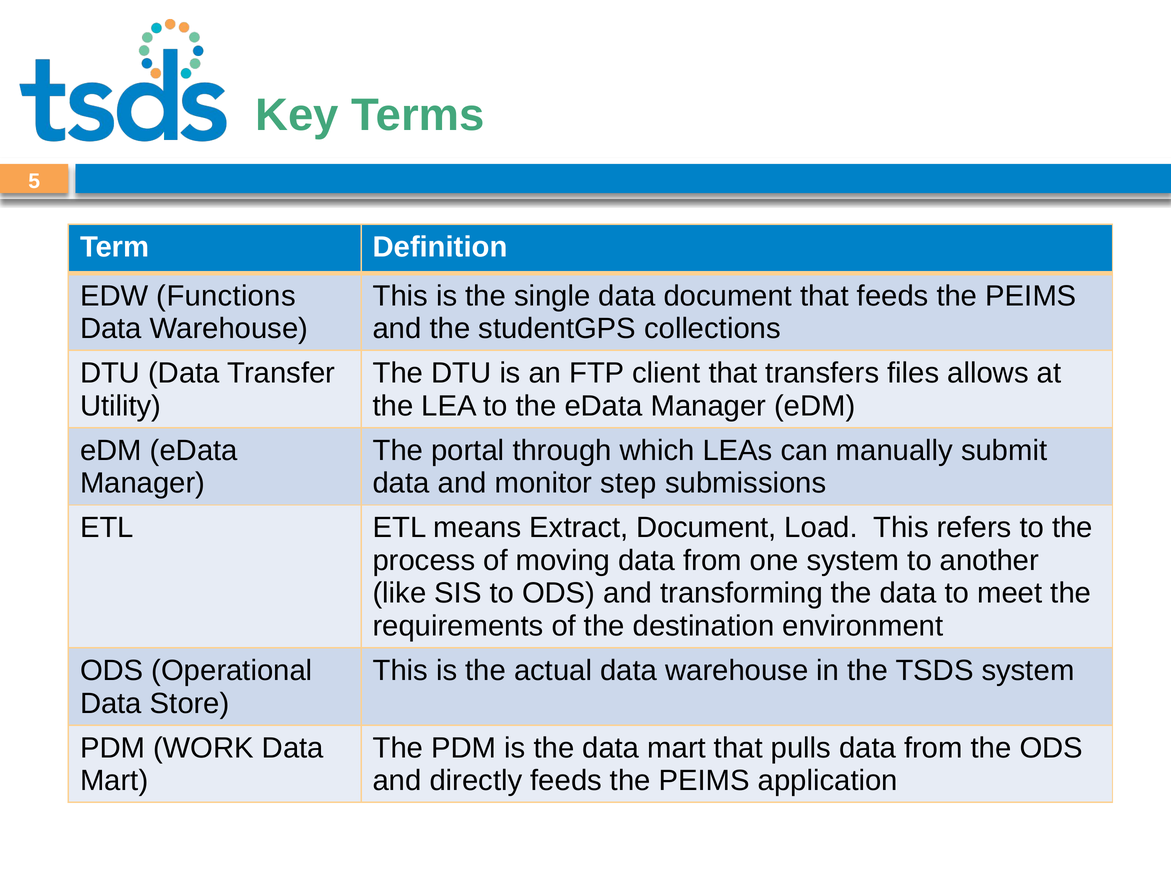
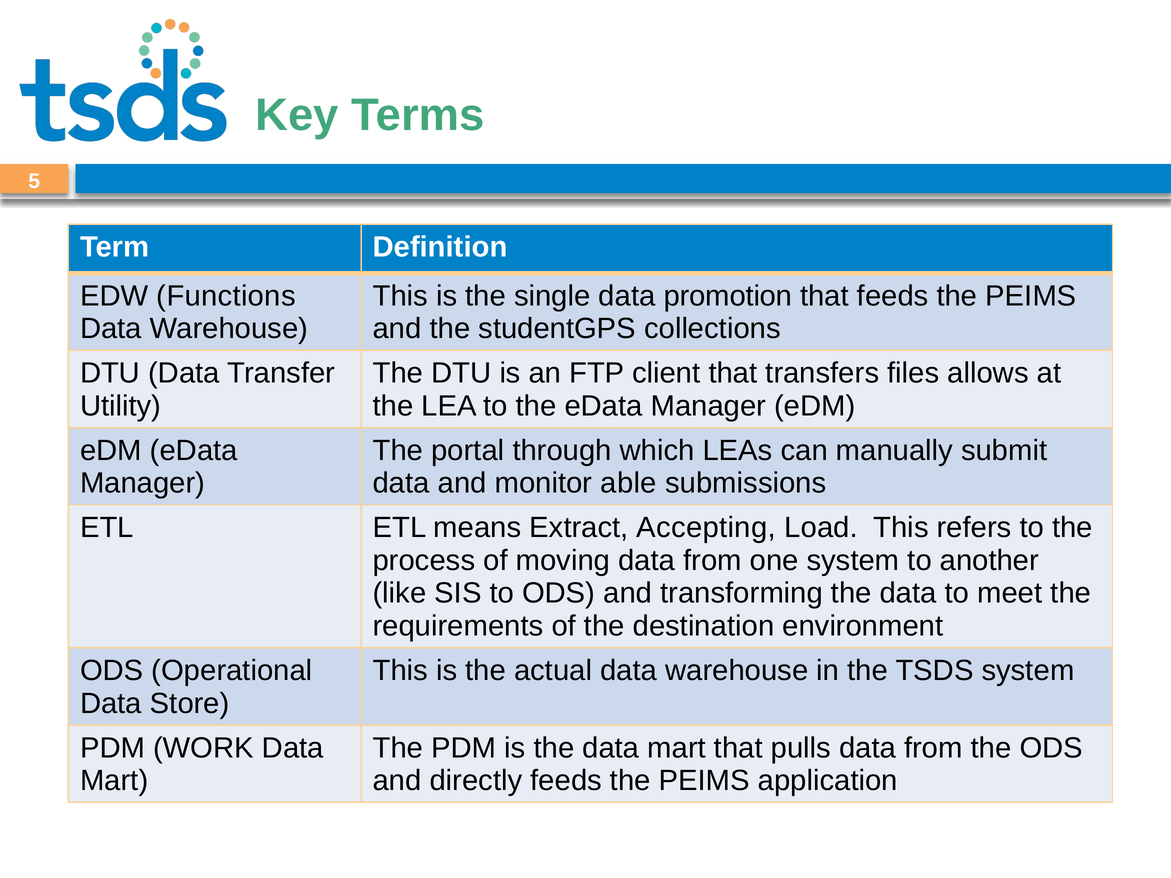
data document: document -> promotion (728, 296)
step: step -> able (629, 483)
Extract Document: Document -> Accepting (706, 528)
